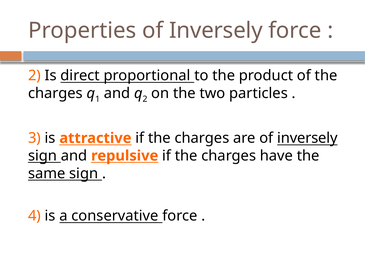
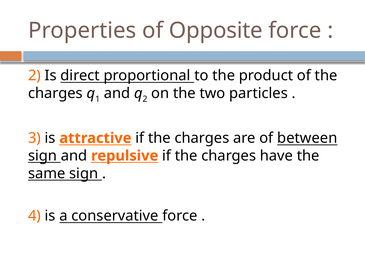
Properties of Inversely: Inversely -> Opposite (216, 30)
are of inversely: inversely -> between (307, 138)
